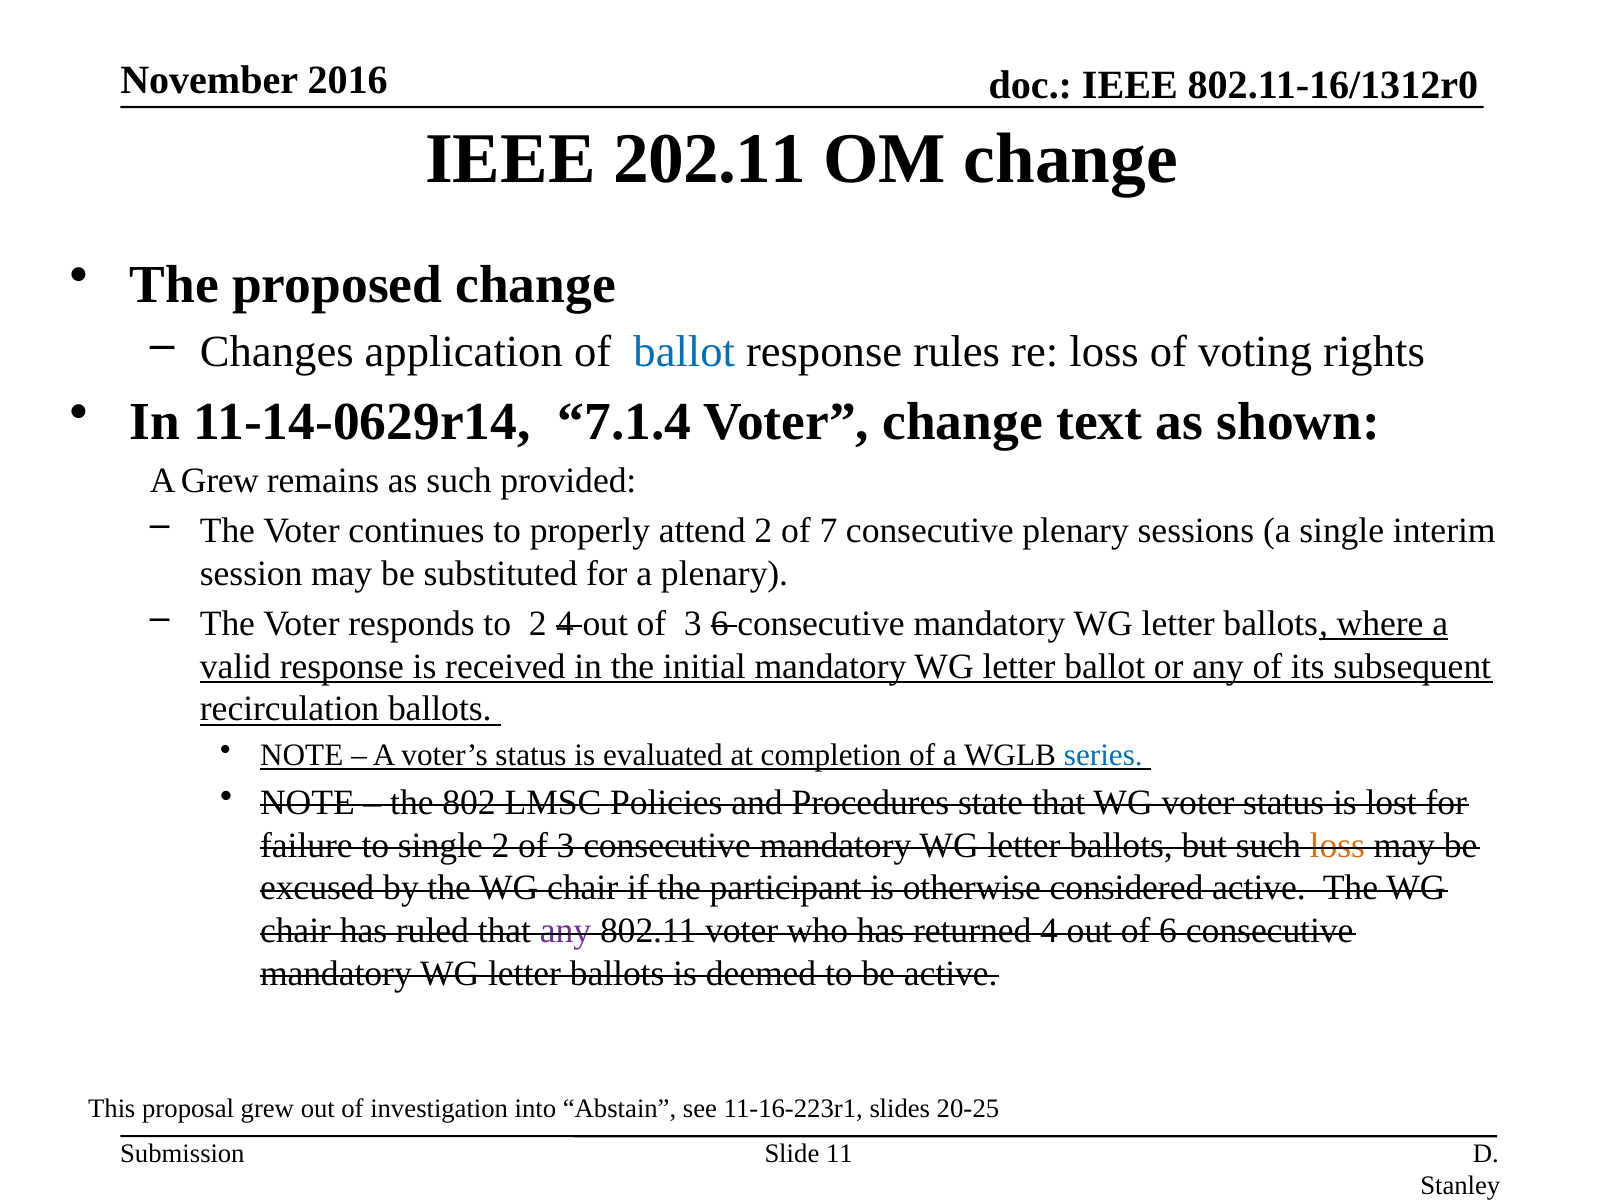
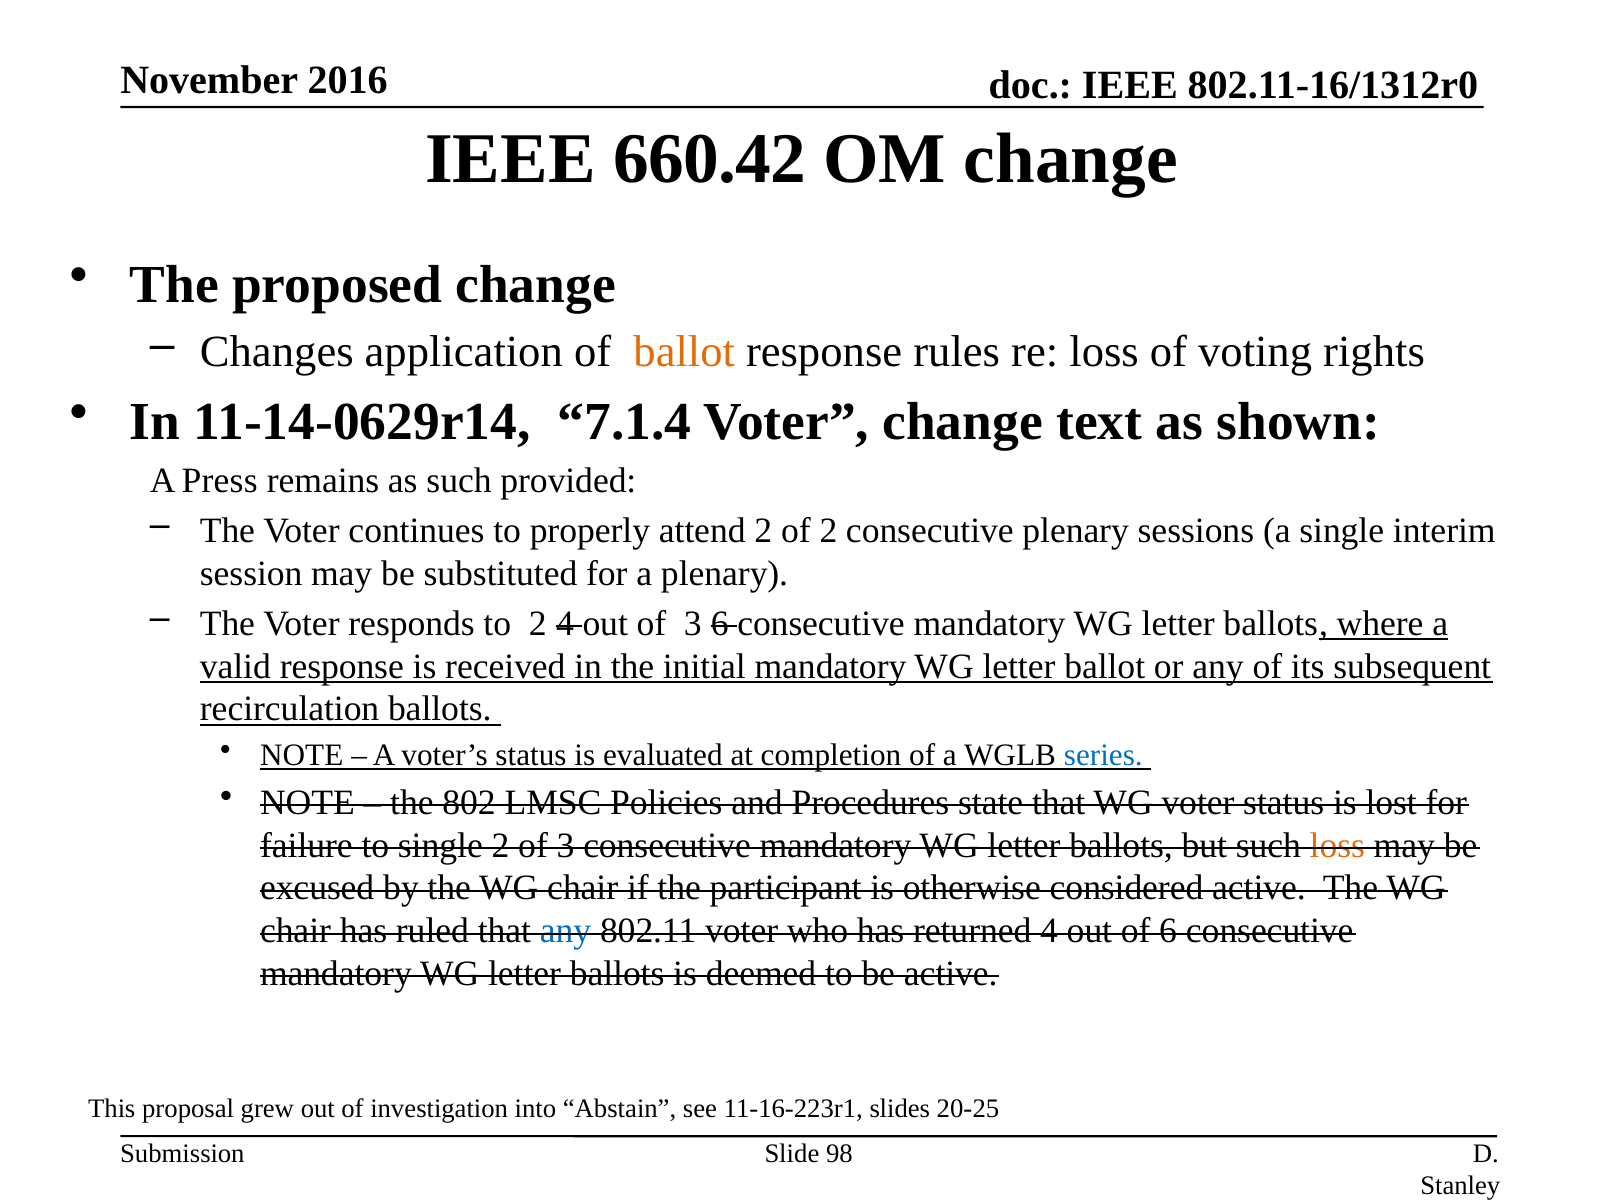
202.11: 202.11 -> 660.42 (710, 159)
ballot colour: blue -> orange (684, 352)
A Grew: Grew -> Press (220, 481)
of 7: 7 -> 2 (828, 531)
any colour: purple -> blue (565, 931)
11: 11 -> 98 (839, 1154)
